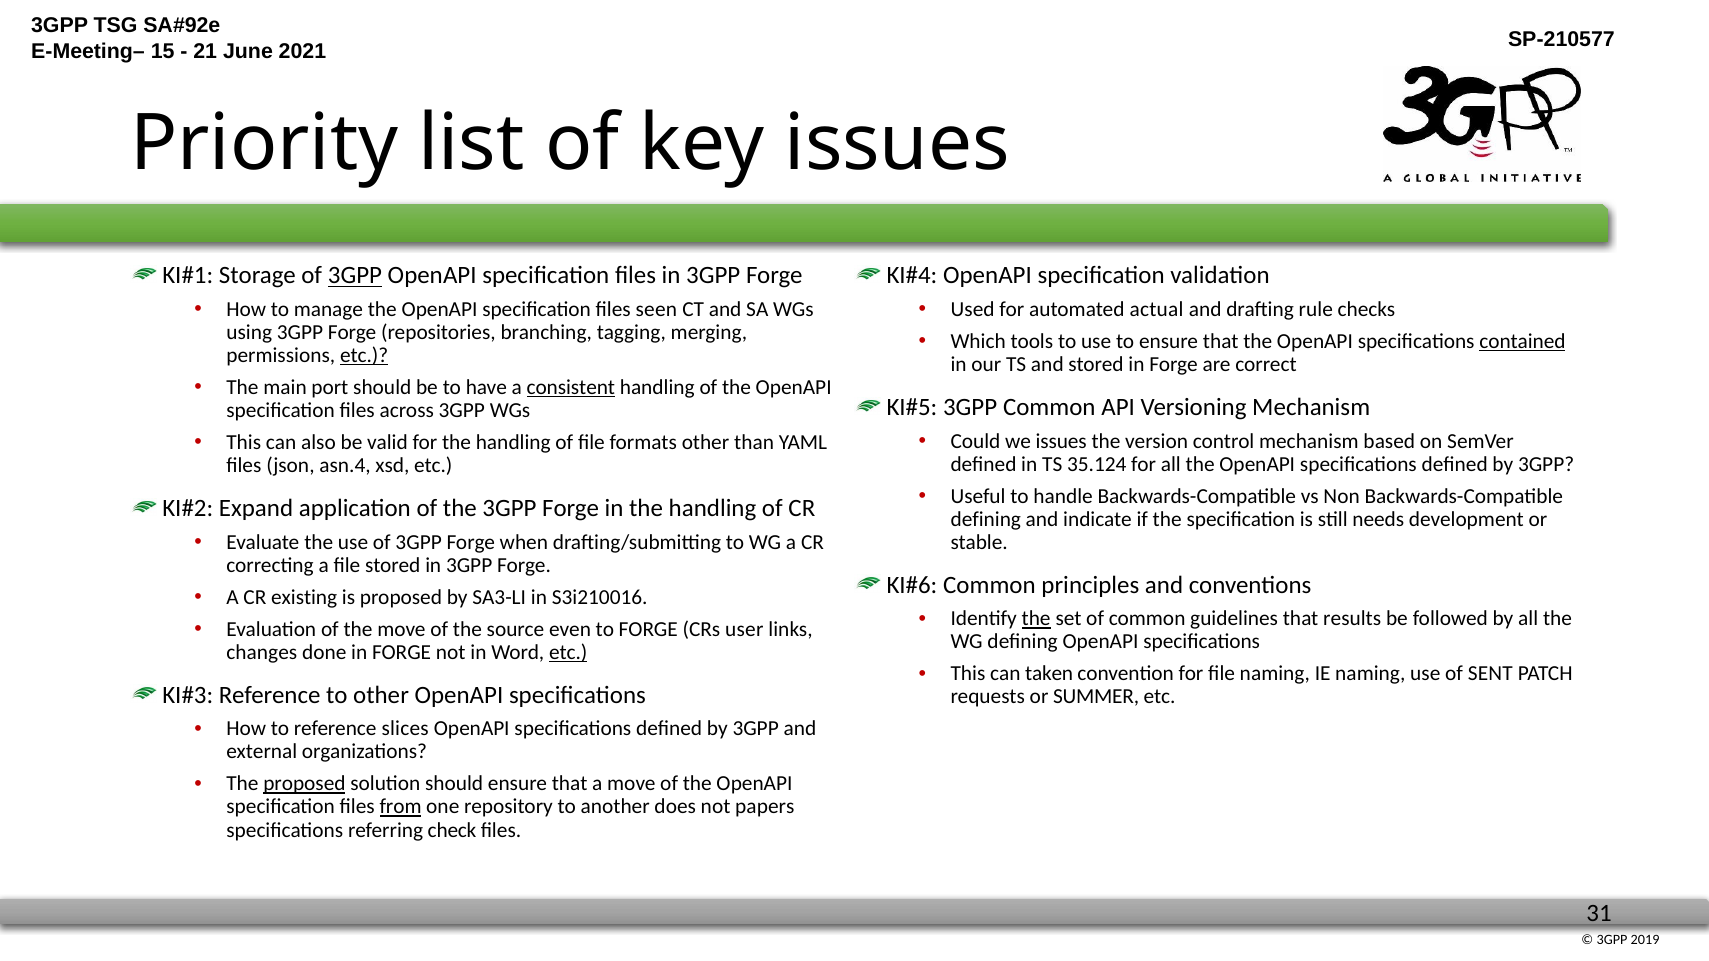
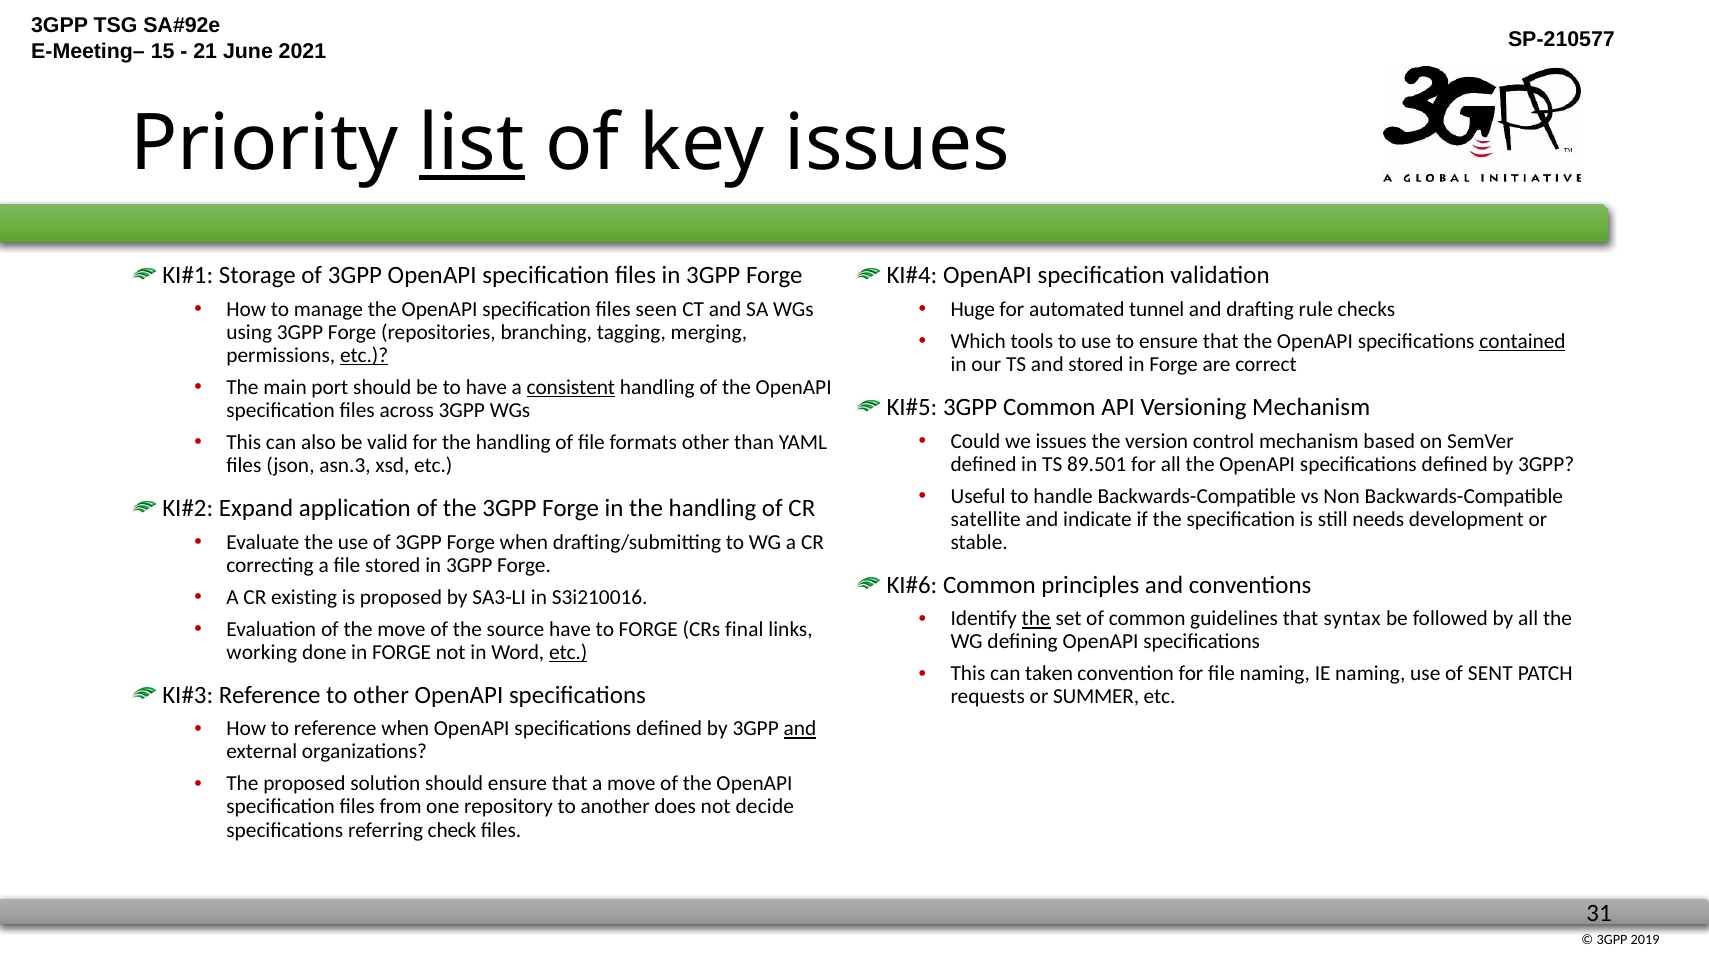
list underline: none -> present (472, 144)
3GPP underline: present -> none (355, 276)
Used: Used -> Huge (973, 310)
actual: actual -> tunnel (1157, 310)
35.124: 35.124 -> 89.501 (1097, 464)
asn.4: asn.4 -> asn.3 (345, 466)
defining: defining -> satellite (986, 519)
results: results -> syntax (1352, 619)
source even: even -> have (570, 629)
user: user -> final (744, 629)
changes: changes -> working (262, 652)
reference slices: slices -> when (405, 729)
and underline: none -> present (800, 729)
proposed underline: present -> none (304, 784)
from underline: present -> none (401, 807)
papers: papers -> decide (765, 807)
